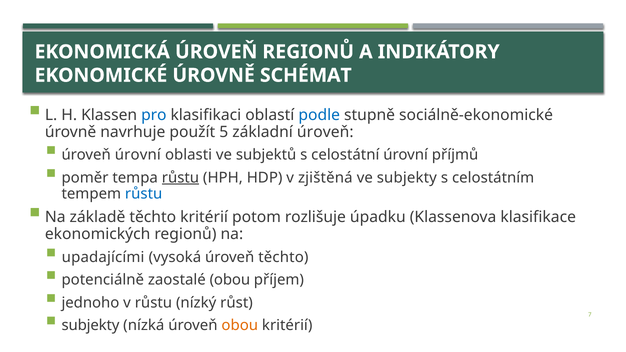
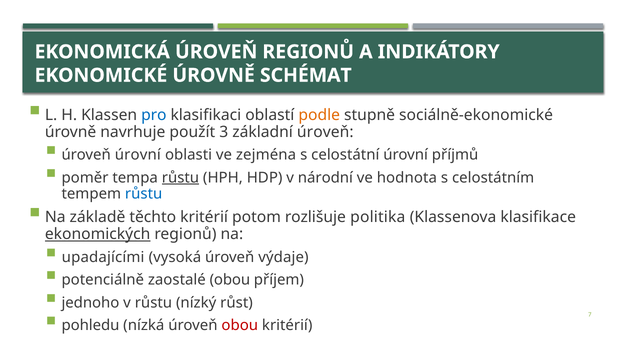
podle colour: blue -> orange (319, 115)
5: 5 -> 3 (224, 132)
subjektů: subjektů -> zejména (266, 155)
zjištěná: zjištěná -> národní (325, 178)
ve subjekty: subjekty -> hodnota (407, 178)
úpadku: úpadku -> politika (378, 217)
ekonomických underline: none -> present (98, 234)
úroveň těchto: těchto -> výdaje (283, 257)
subjekty: subjekty -> pohledu (90, 325)
obou colour: orange -> red (240, 325)
